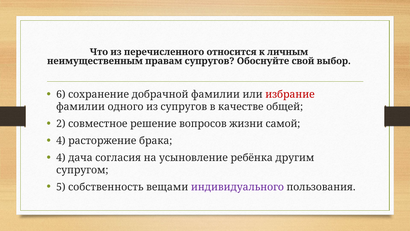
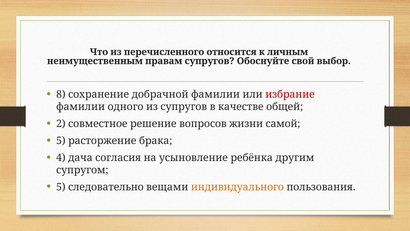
6: 6 -> 8 (61, 94)
4: 4 -> 5 (61, 141)
собственность: собственность -> следовательно (106, 187)
индивидуального colour: purple -> orange (237, 187)
